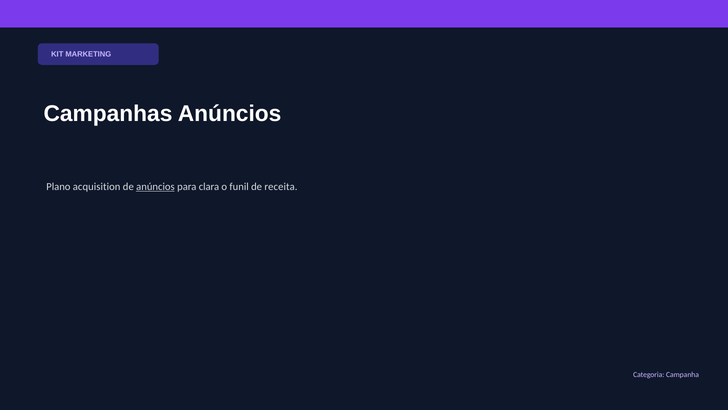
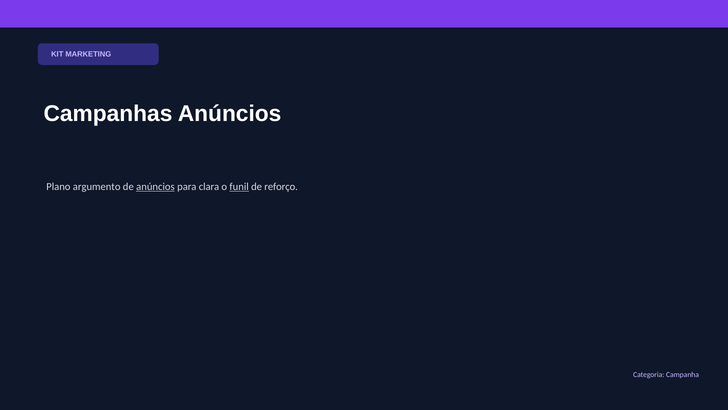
acquisition: acquisition -> argumento (97, 186)
funil underline: none -> present (239, 186)
receita: receita -> reforço (281, 186)
